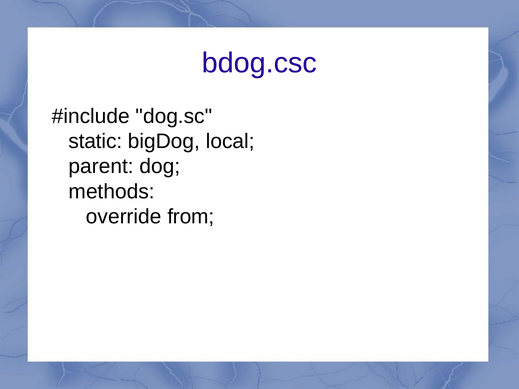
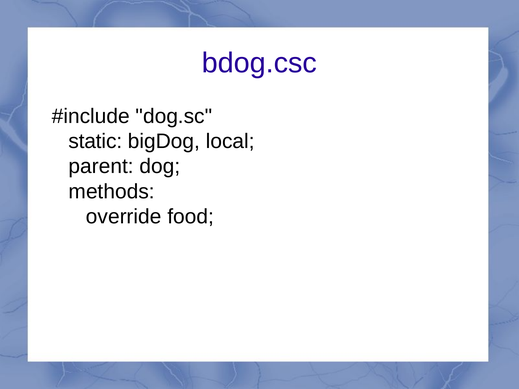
from: from -> food (191, 217)
